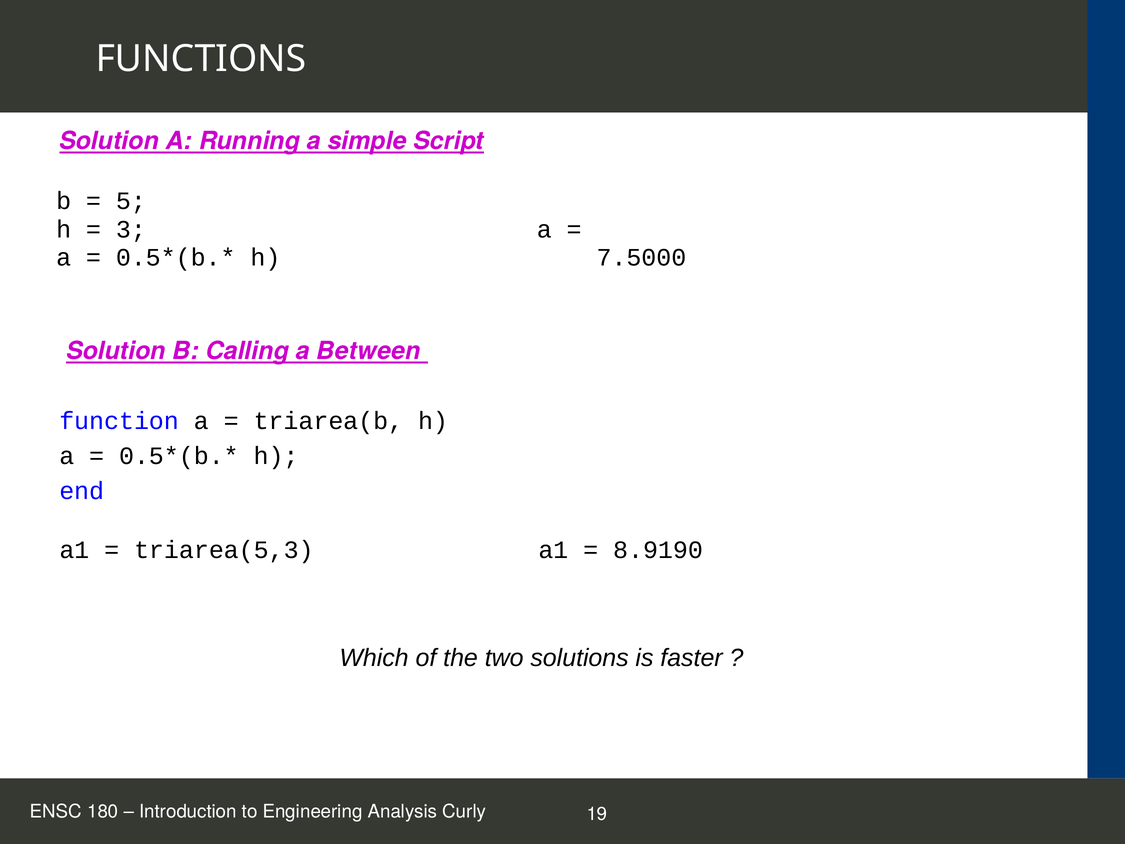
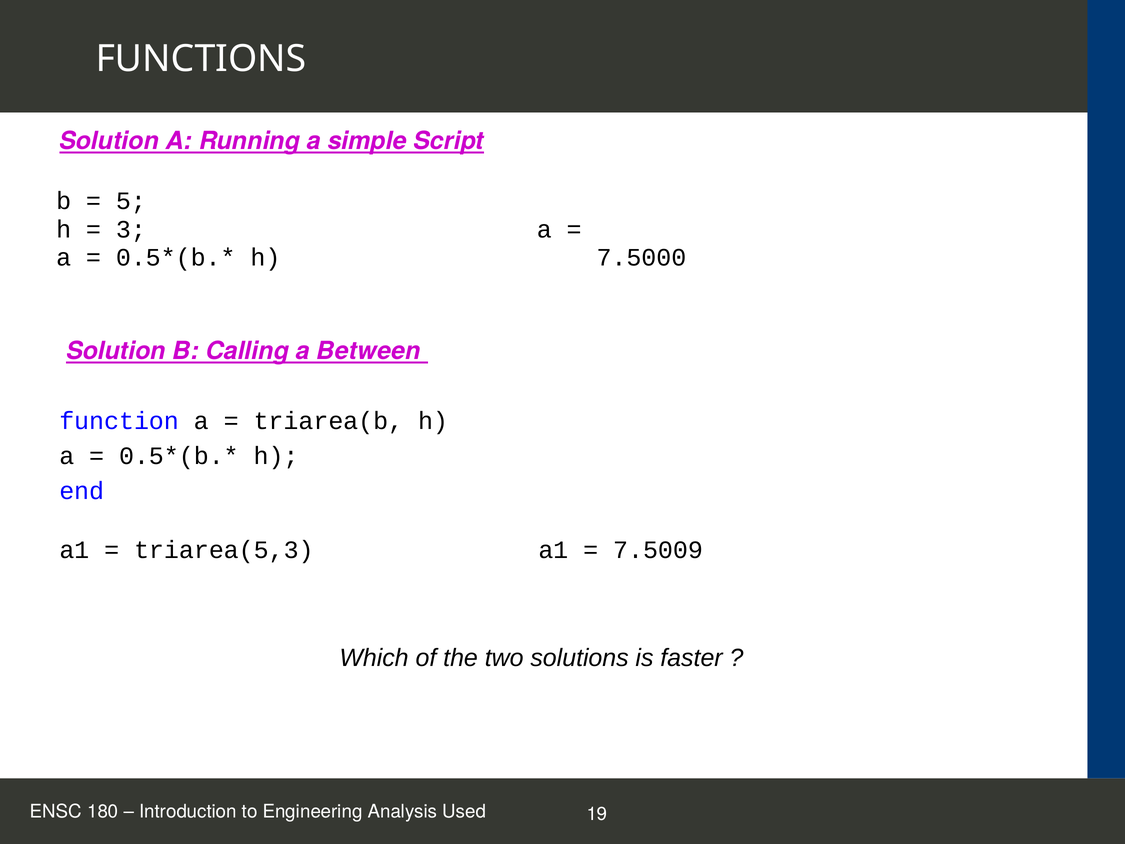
8.9190: 8.9190 -> 7.5009 (658, 550)
Curly: Curly -> Used (464, 812)
